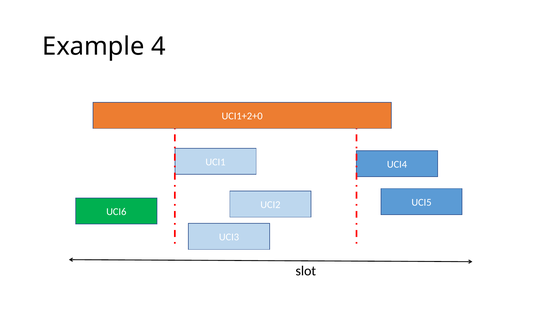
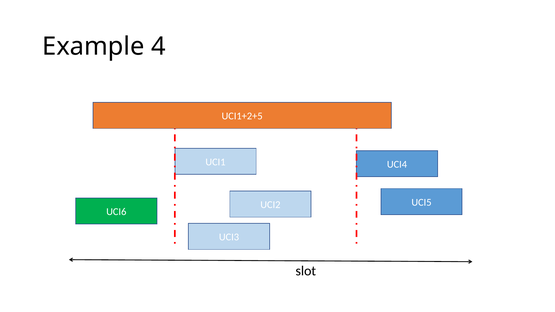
UCI1+2+0: UCI1+2+0 -> UCI1+2+5 (242, 116)
